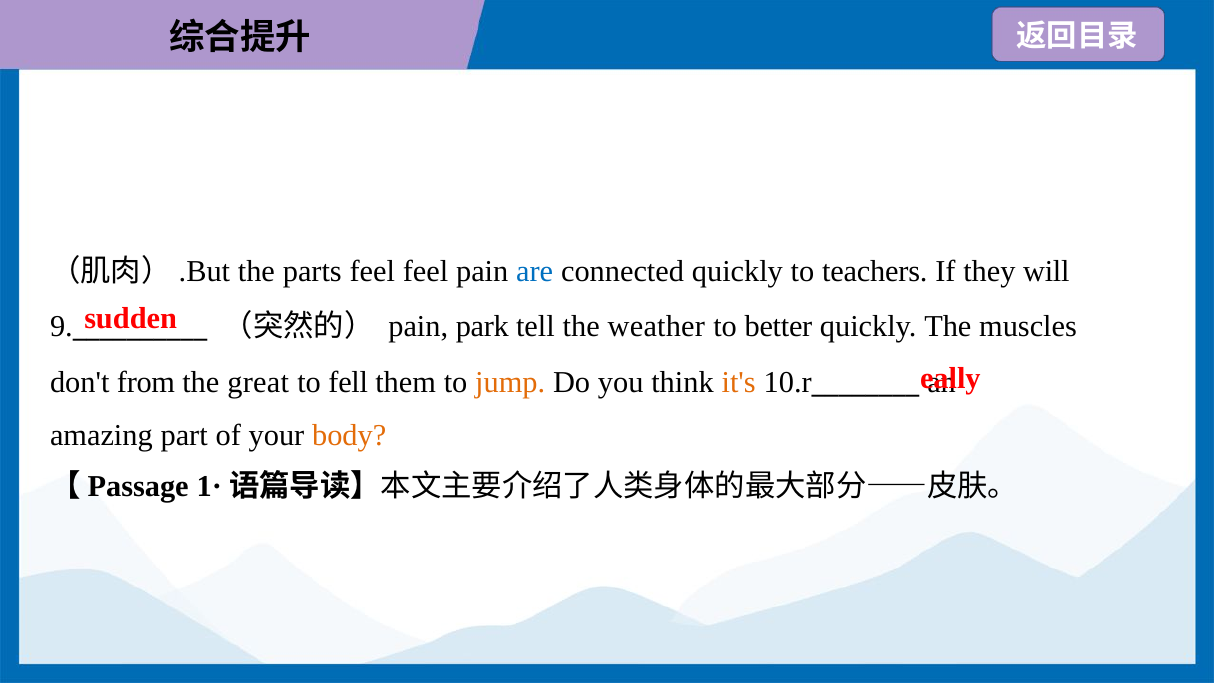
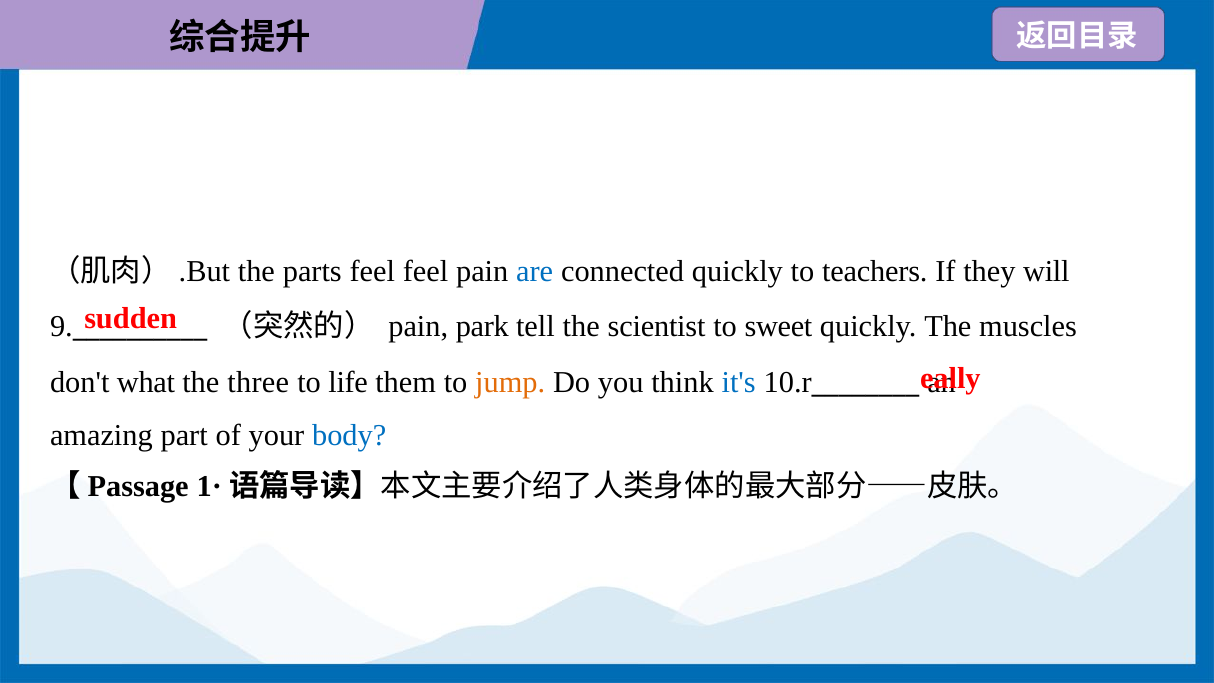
weather: weather -> scientist (657, 327)
better: better -> sweet (778, 327)
from: from -> what (146, 382)
great: great -> three (258, 382)
fell: fell -> life (348, 382)
it's colour: orange -> blue (739, 382)
body colour: orange -> blue (349, 435)
